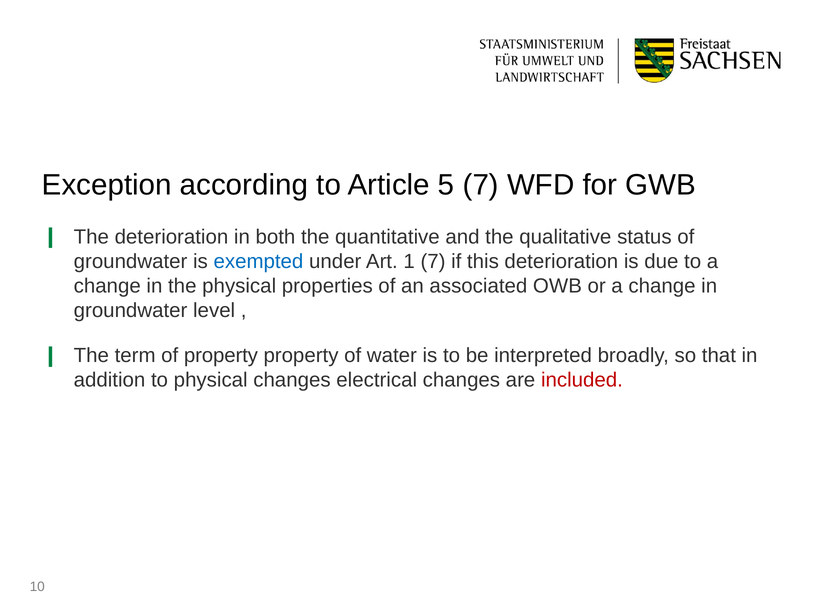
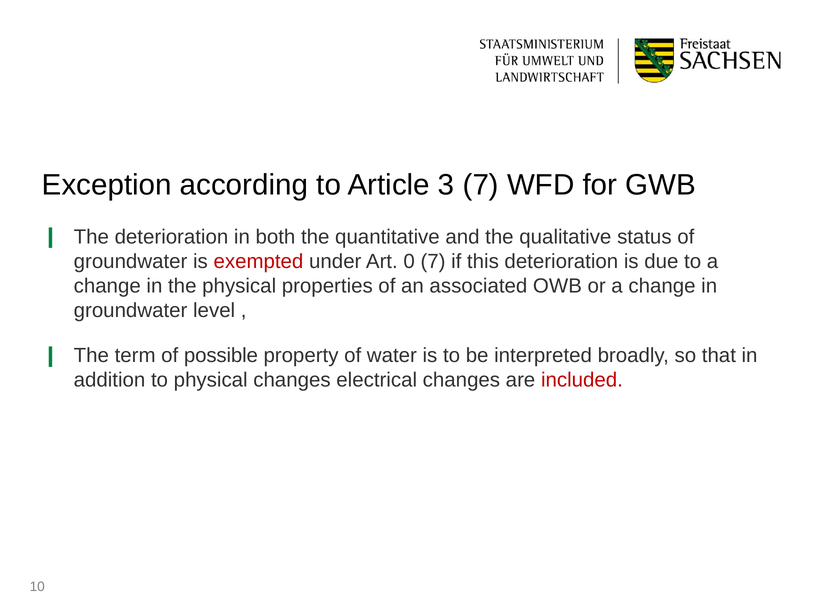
5: 5 -> 3 (446, 185)
exempted colour: blue -> red (258, 262)
1: 1 -> 0 (409, 262)
of property: property -> possible (221, 356)
